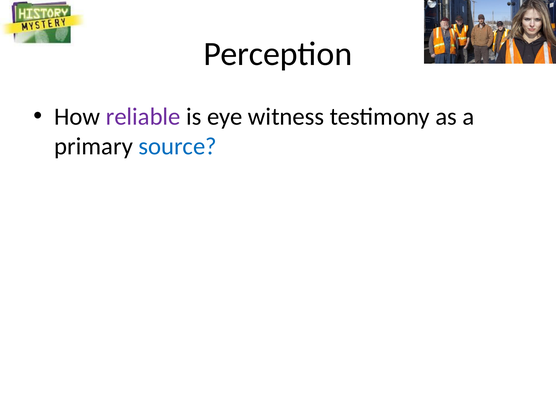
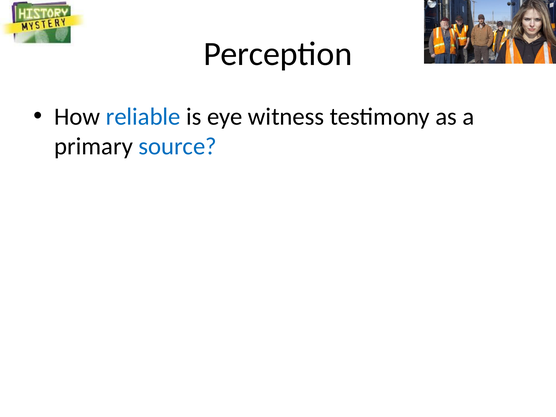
reliable colour: purple -> blue (143, 117)
